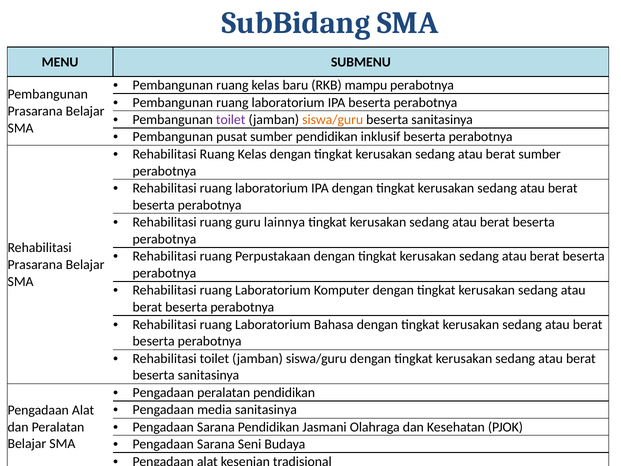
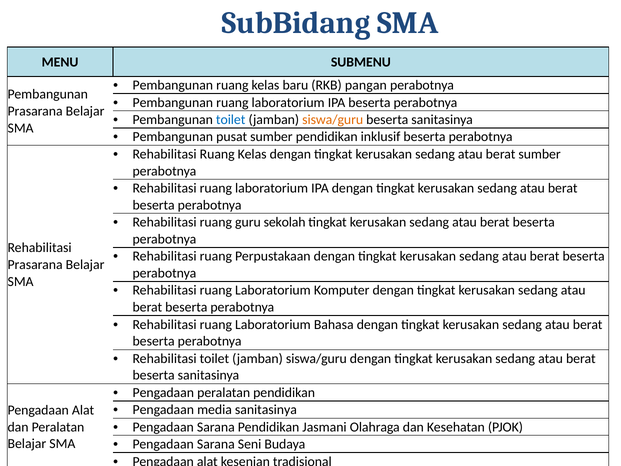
mampu: mampu -> pangan (366, 85)
toilet colour: purple -> blue (231, 120)
lainnya: lainnya -> sekolah (285, 222)
